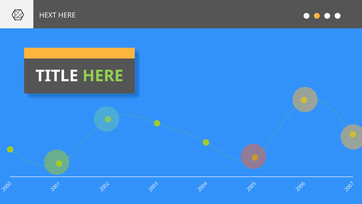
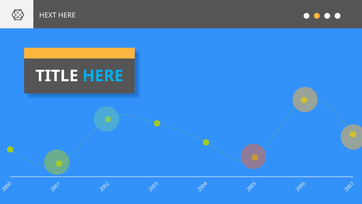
HERE colour: light green -> light blue (103, 76)
